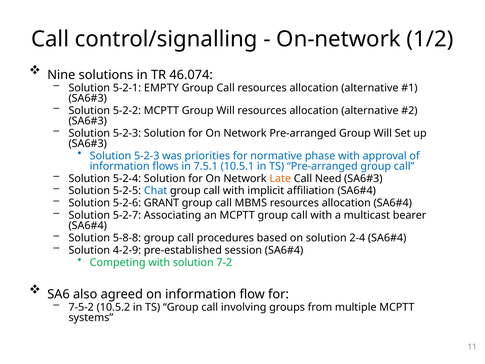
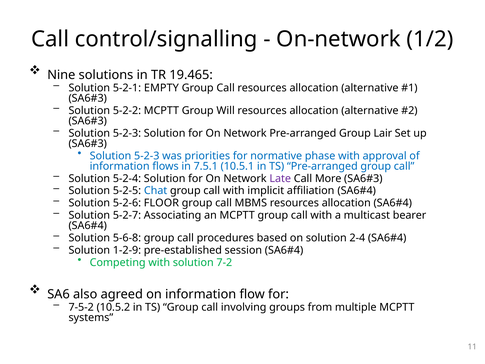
46.074: 46.074 -> 19.465 (191, 75)
Pre-arranged Group Will: Will -> Lair (383, 133)
Late colour: orange -> purple (280, 178)
Need: Need -> More (328, 178)
GRANT: GRANT -> FLOOR (161, 203)
5-8-8: 5-8-8 -> 5-6-8 (127, 238)
4-2-9: 4-2-9 -> 1-2-9 (127, 250)
